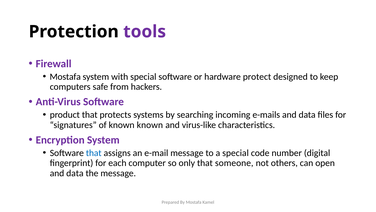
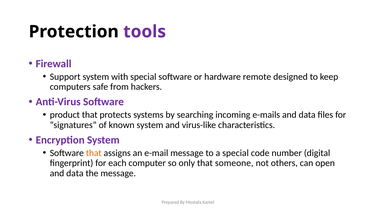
Mostafa: Mostafa -> Support (65, 77)
protect: protect -> remote (257, 77)
known known: known -> system (150, 125)
that colour: blue -> orange (94, 153)
